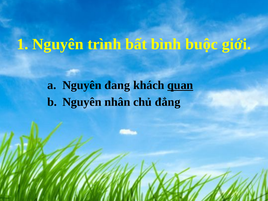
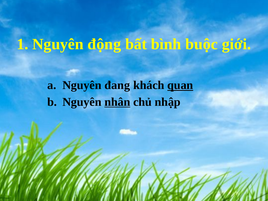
trình: trình -> động (104, 44)
nhân underline: none -> present (117, 102)
đẳng: đẳng -> nhập (168, 102)
